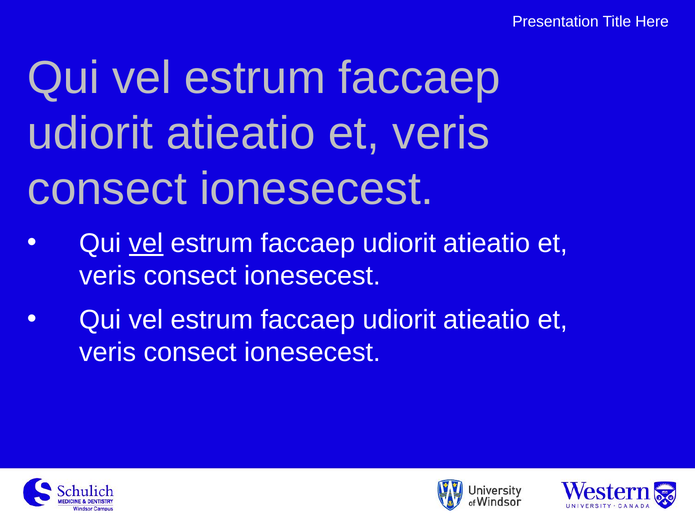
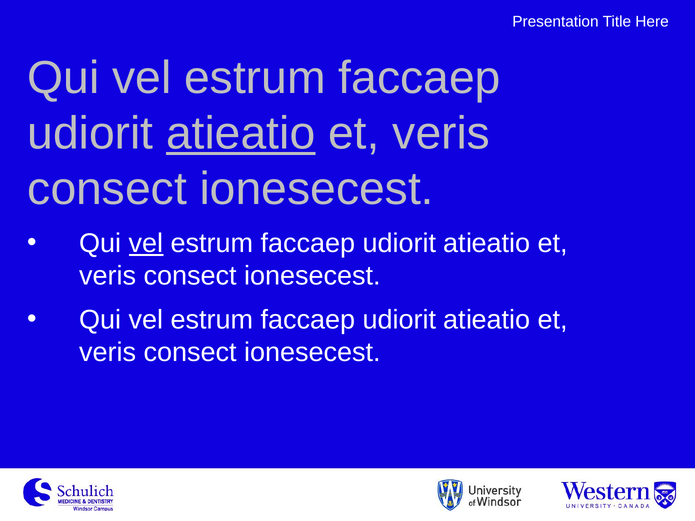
atieatio underline: none -> present (241, 134)
